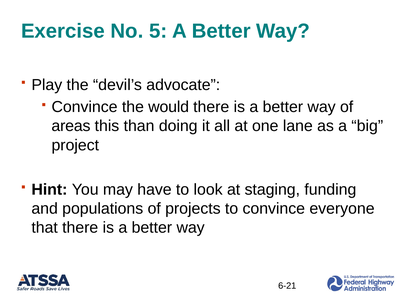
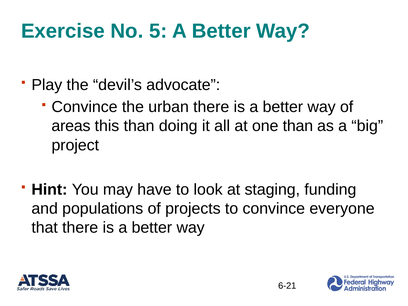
would: would -> urban (169, 107)
one lane: lane -> than (298, 126)
